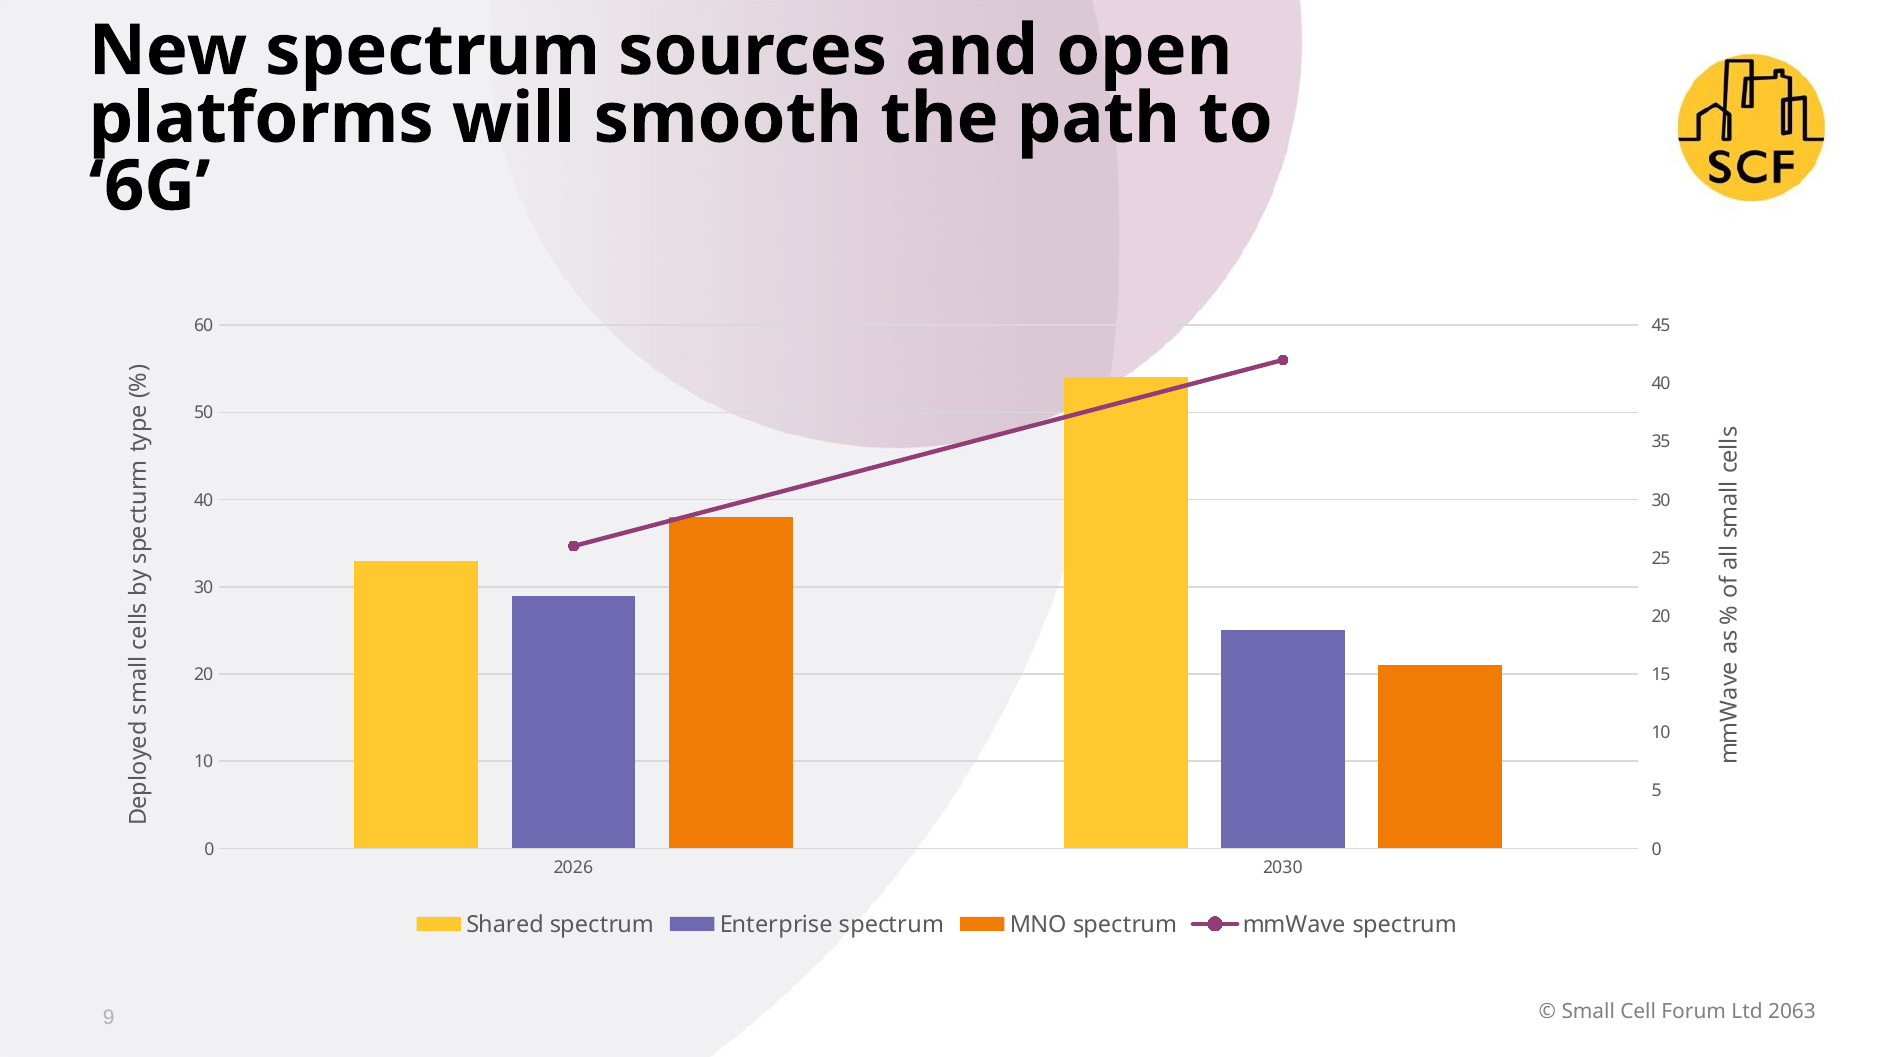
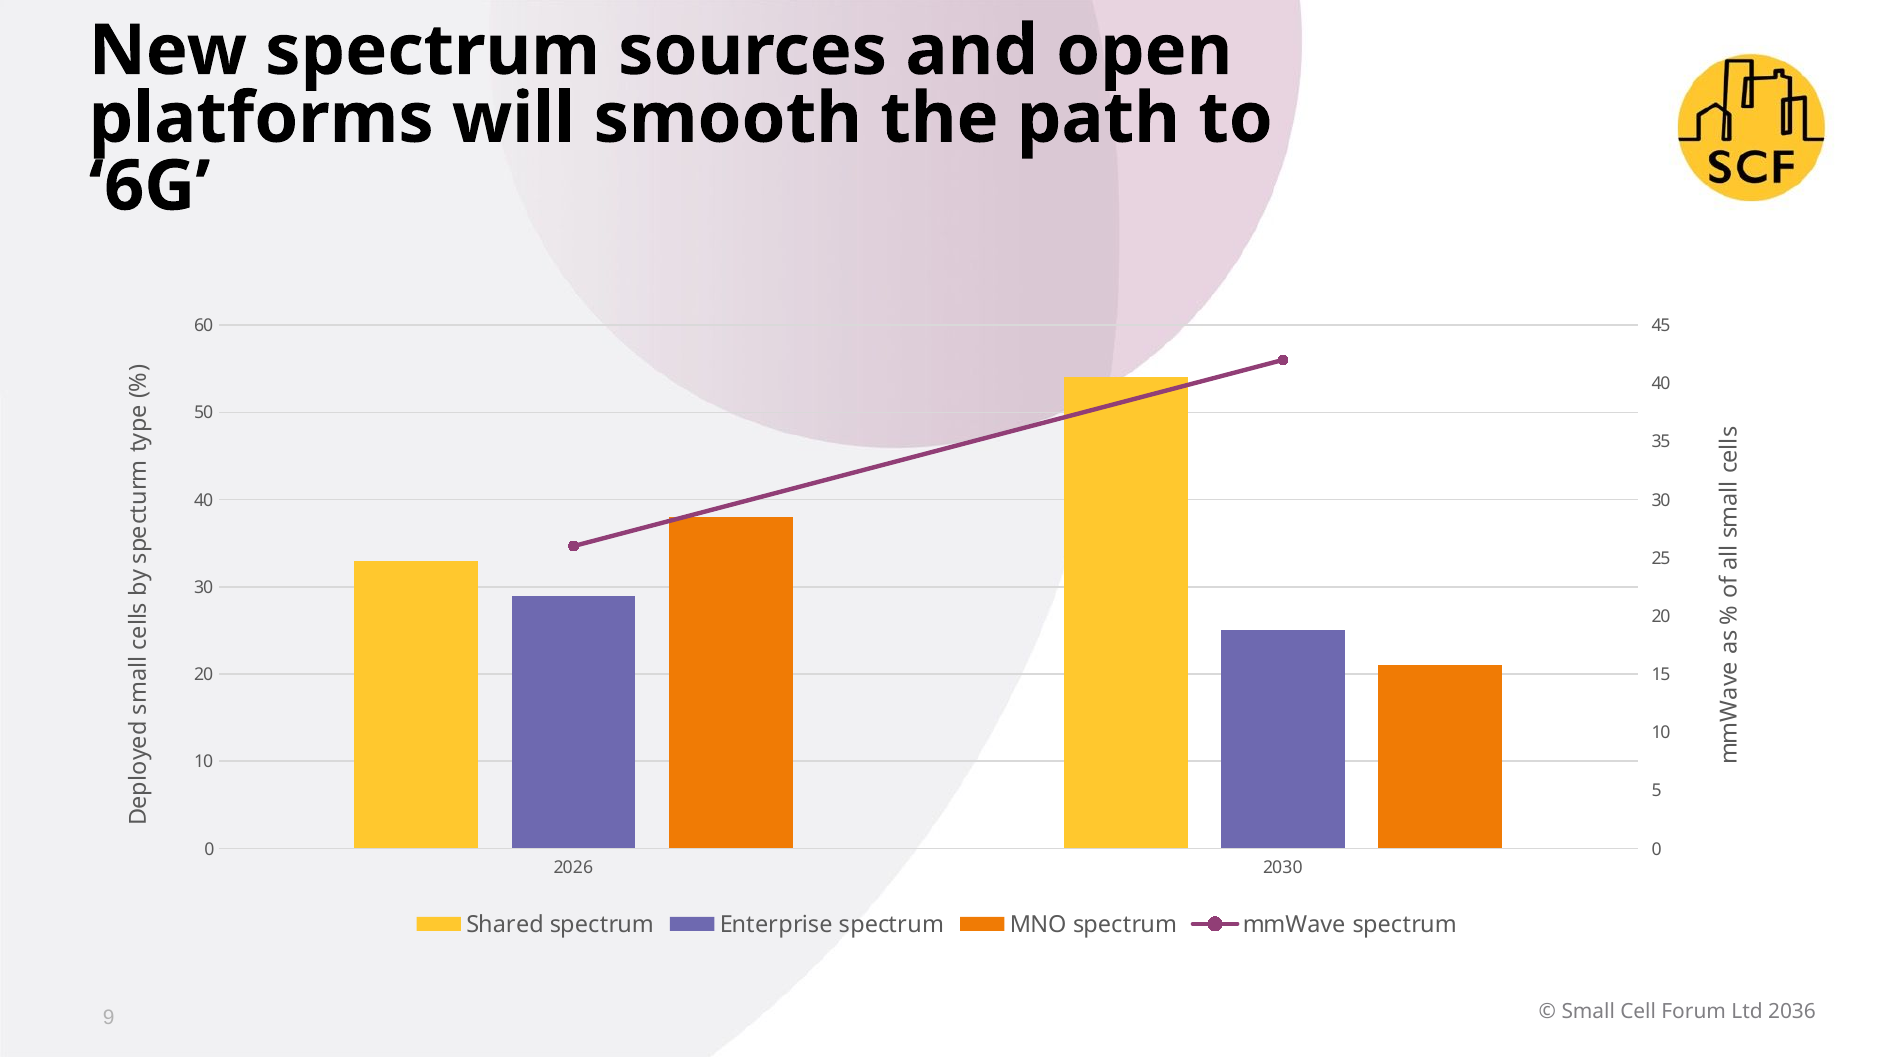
2063: 2063 -> 2036 (1792, 1011)
